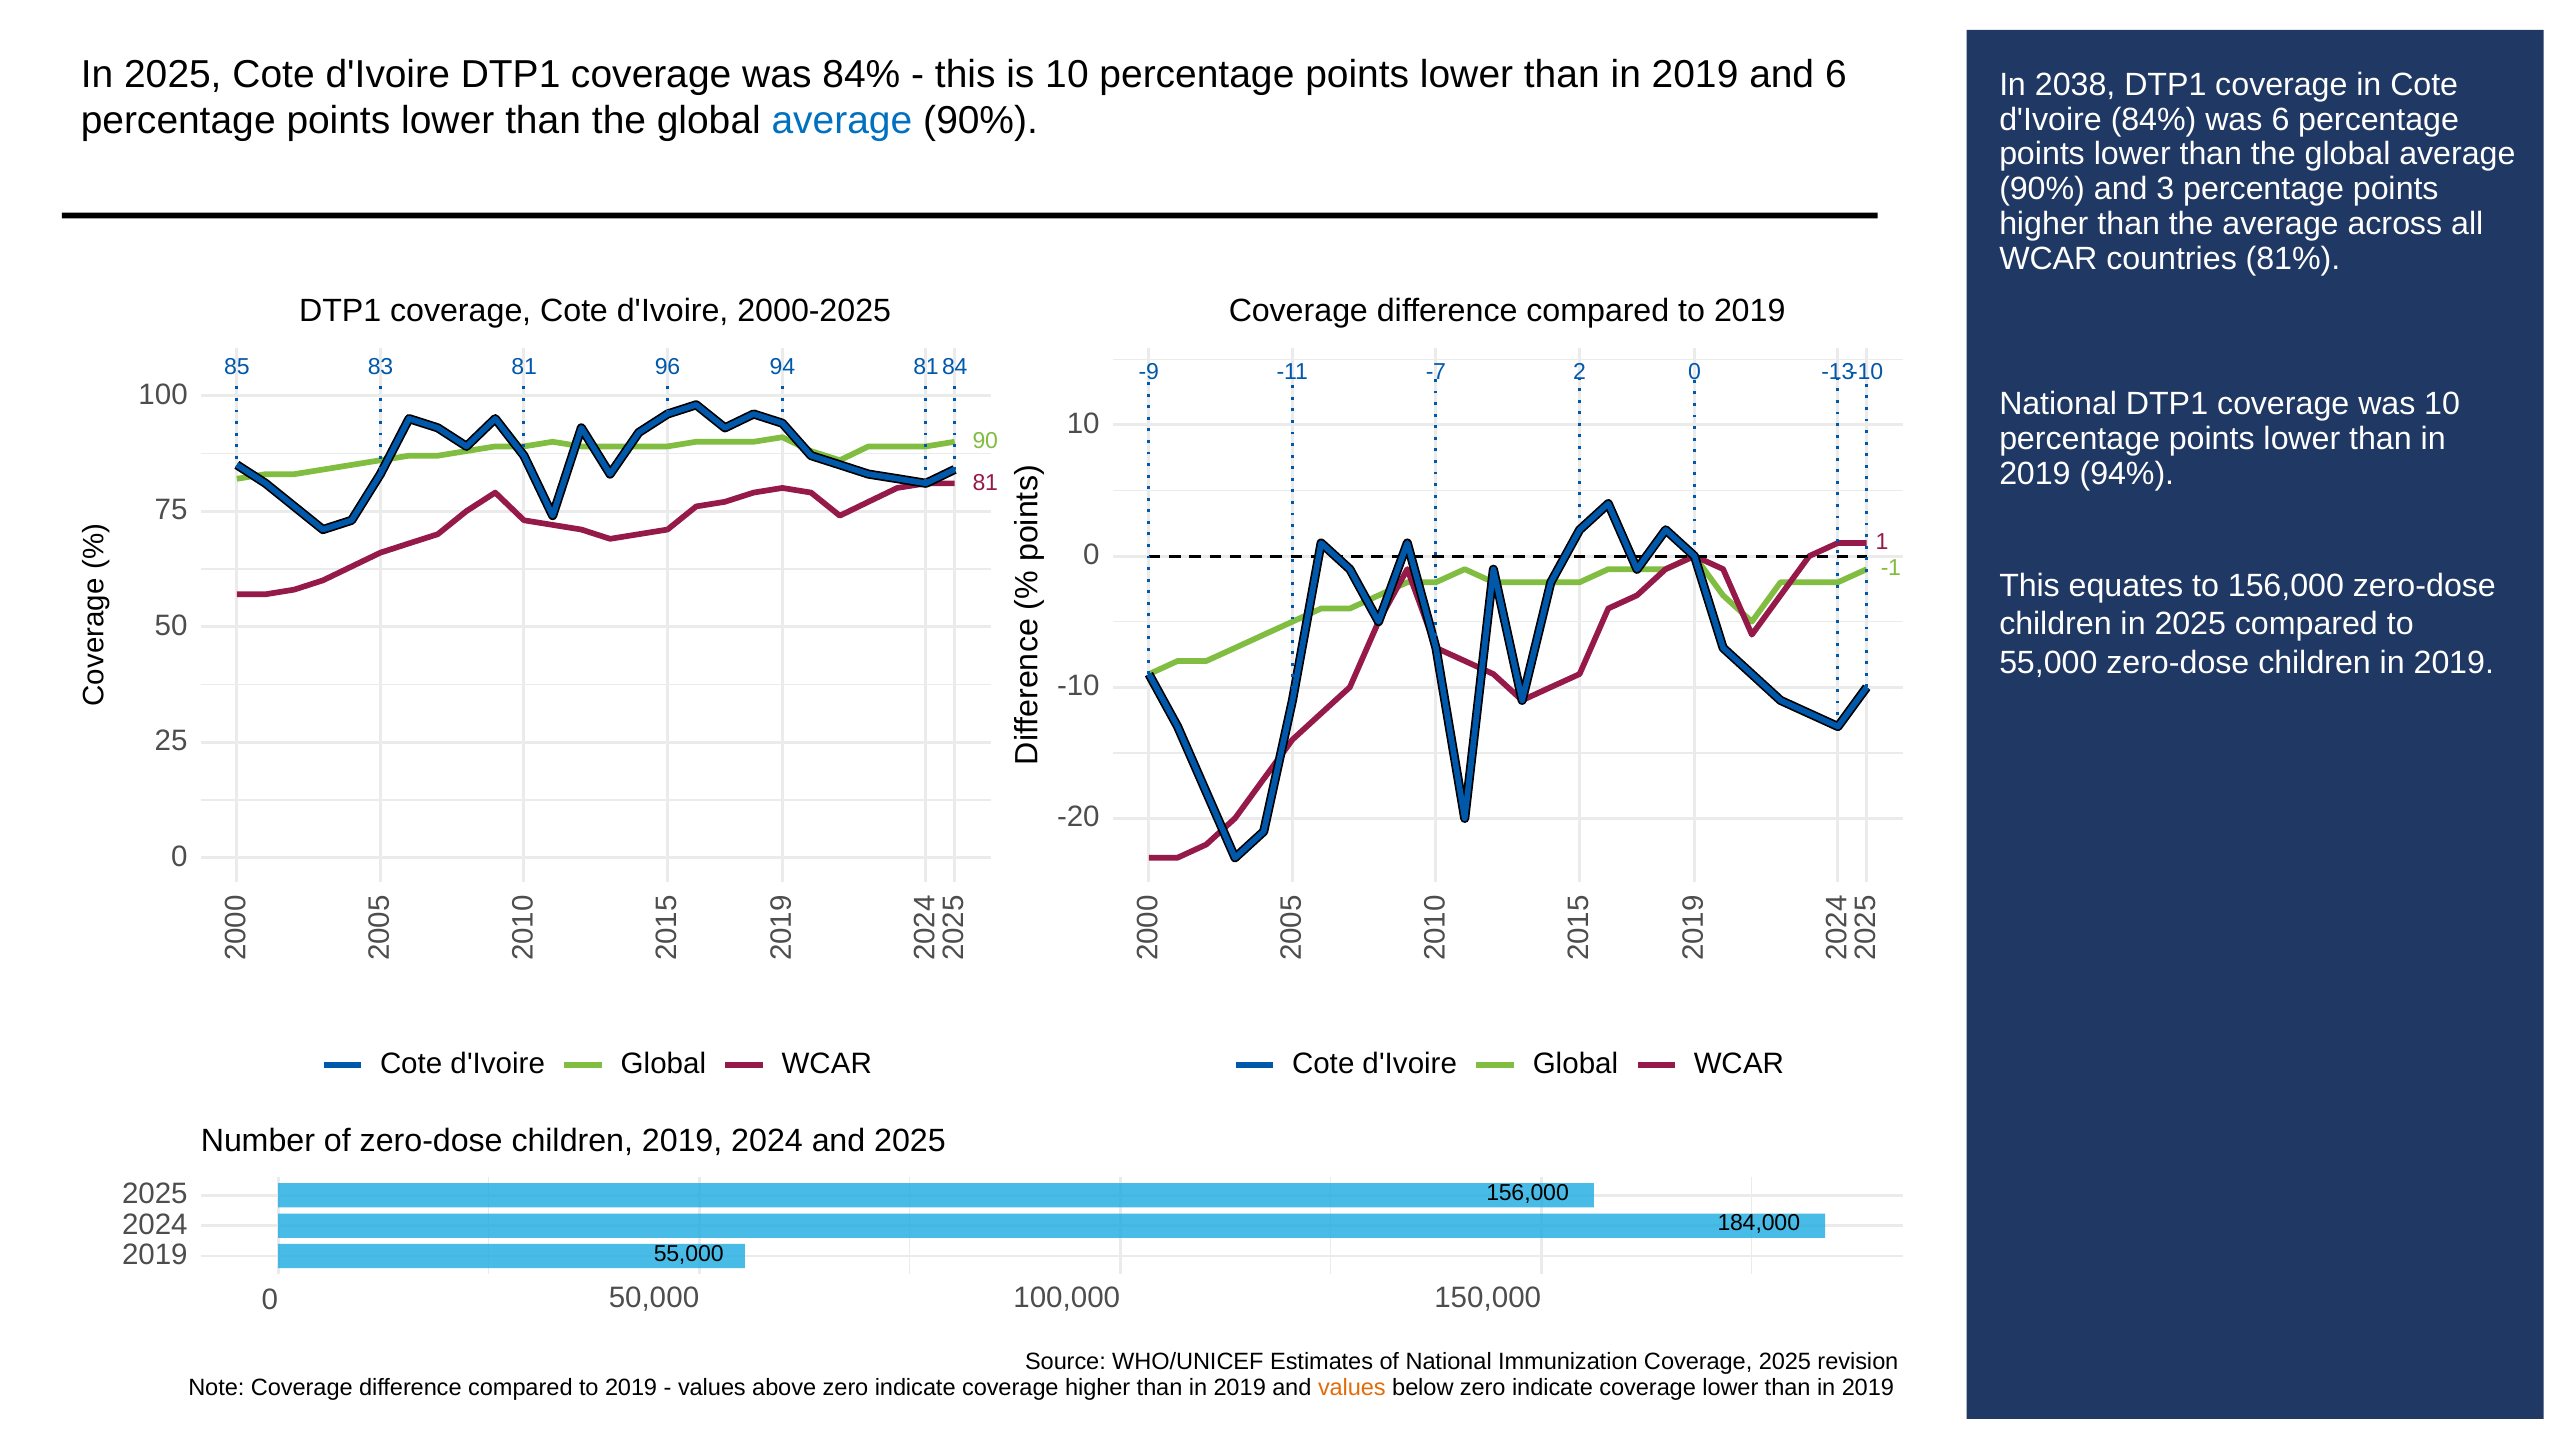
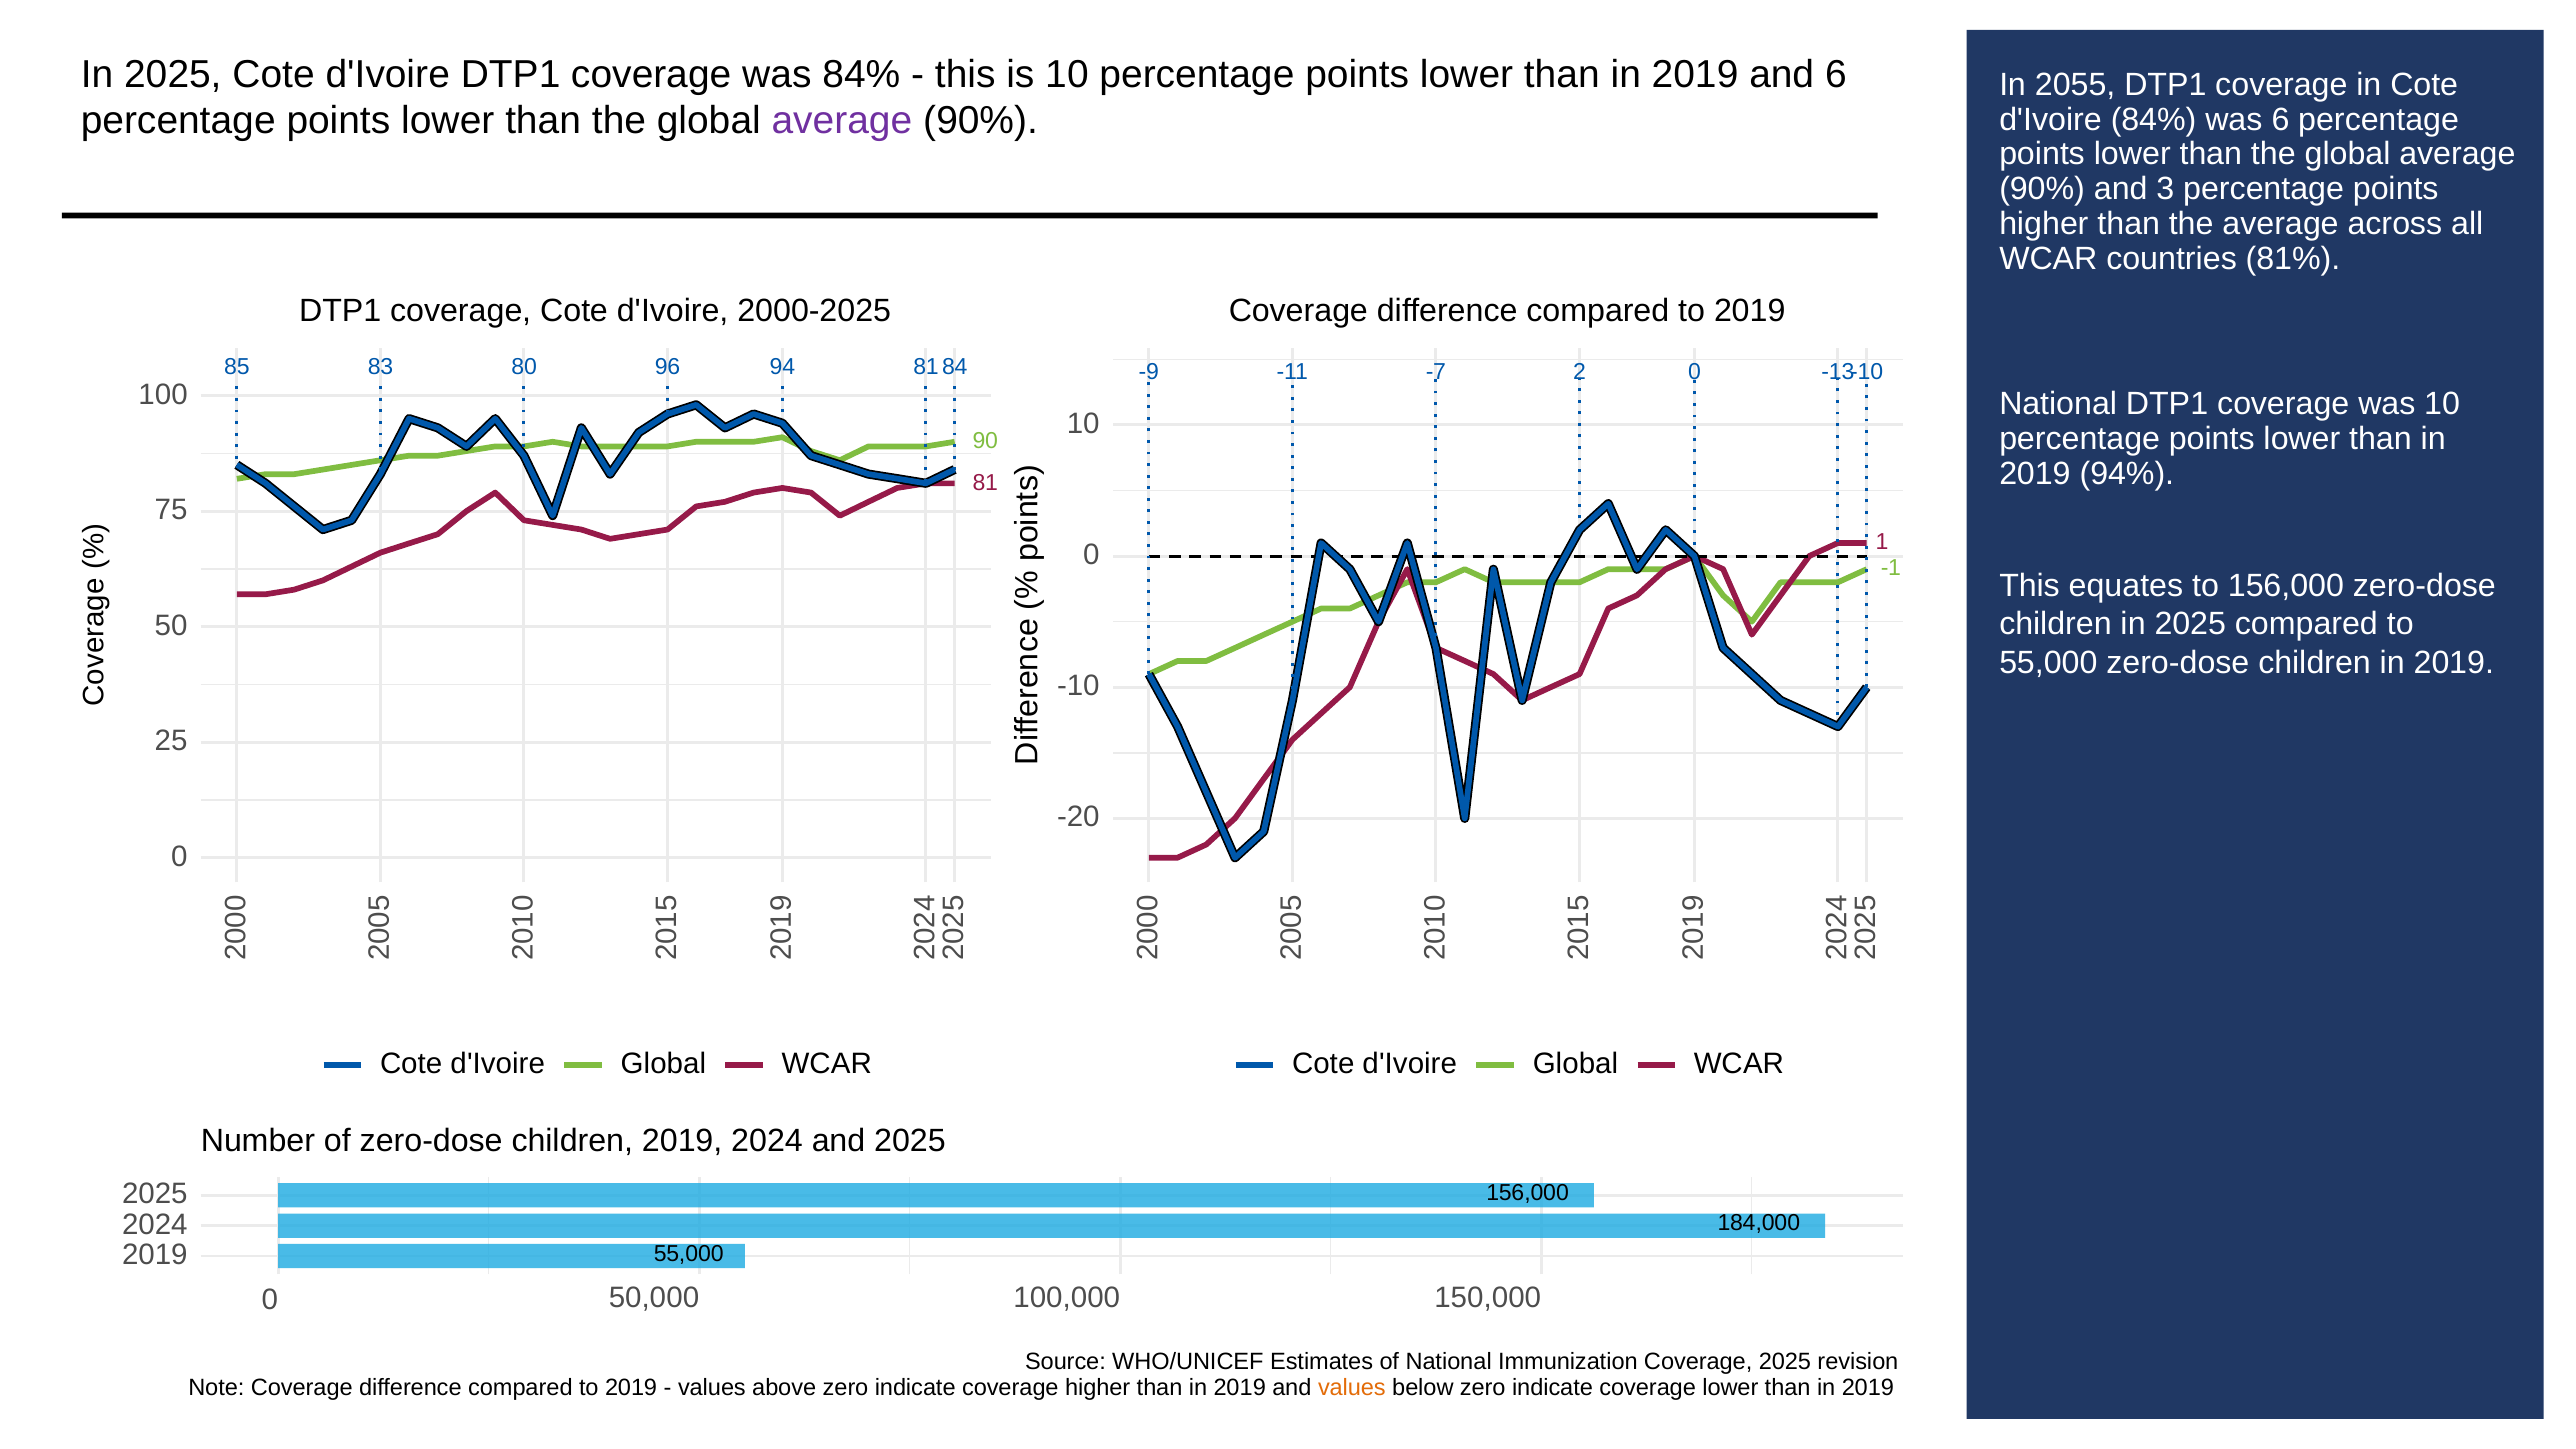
2038: 2038 -> 2055 (2075, 85)
average colour: blue -> purple (842, 121)
83 81: 81 -> 80 (524, 367)
